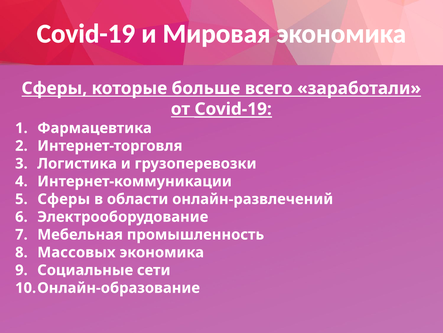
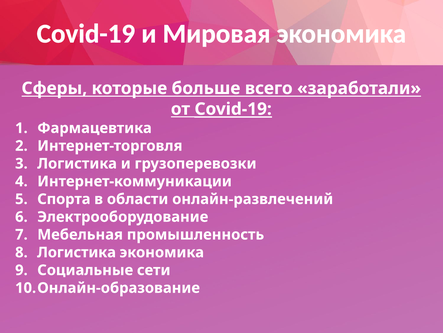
Сферы: Сферы -> Спорта (64, 199)
Массовых: Массовых -> Логистика (77, 252)
